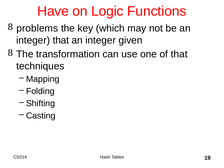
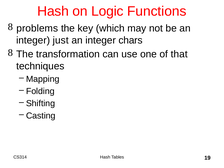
Have: Have -> Hash (53, 11)
integer that: that -> just (61, 40)
given: given -> chars (131, 40)
